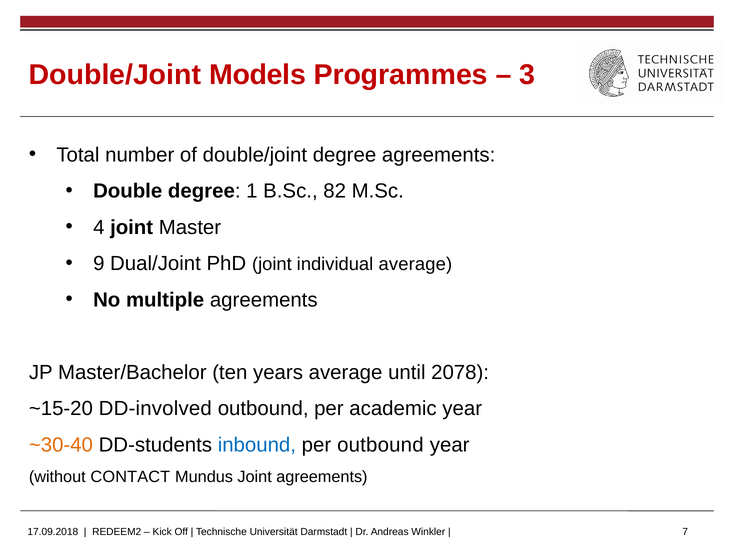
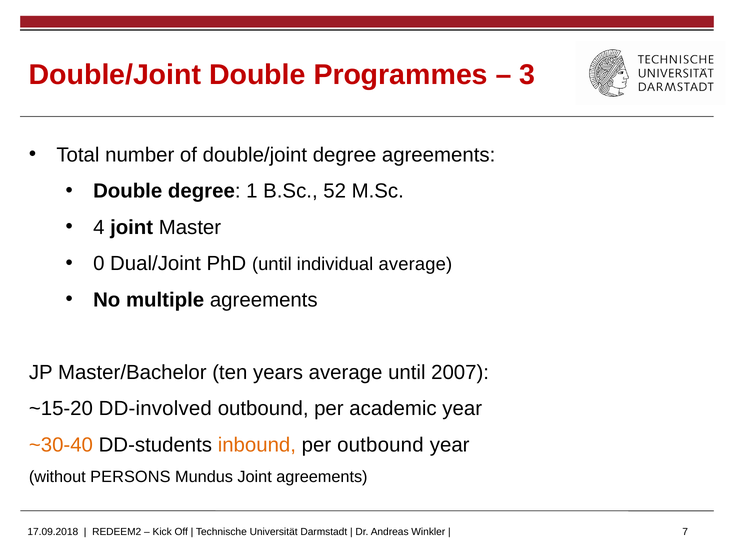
Double/Joint Models: Models -> Double (257, 75)
82: 82 -> 52 (335, 191)
9: 9 -> 0 (99, 263)
PhD joint: joint -> until (272, 264)
2078: 2078 -> 2007 (460, 372)
inbound colour: blue -> orange (257, 444)
CONTACT: CONTACT -> PERSONS (130, 476)
